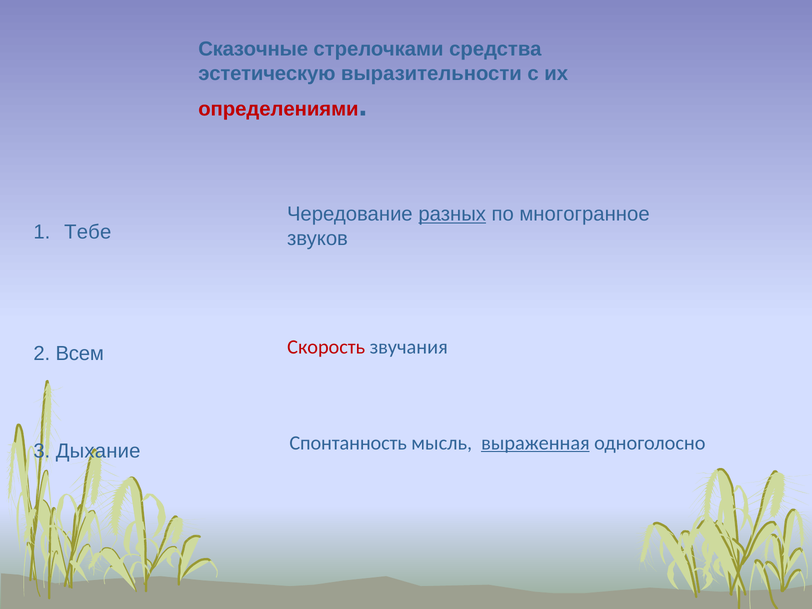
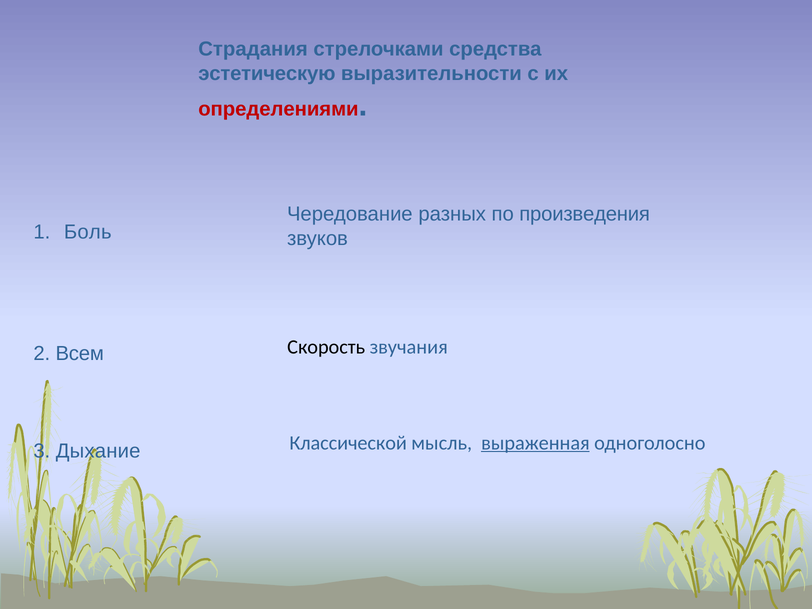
Сказочные: Сказочные -> Страдания (253, 49)
разных underline: present -> none (452, 214)
многогранное: многогранное -> произведения (585, 214)
Тебе: Тебе -> Боль (88, 232)
Скорость colour: red -> black (326, 347)
Спонтанность: Спонтанность -> Классической (348, 443)
